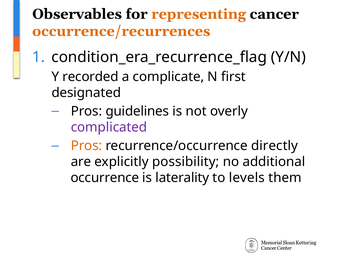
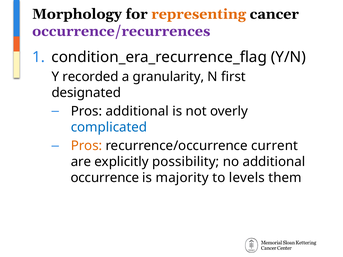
Observables: Observables -> Morphology (77, 14)
occurrence/recurrences colour: orange -> purple (121, 31)
complicate: complicate -> granularity (168, 77)
Pros guidelines: guidelines -> additional (137, 111)
complicated colour: purple -> blue (109, 127)
directly: directly -> current (275, 146)
laterality: laterality -> majority (182, 178)
